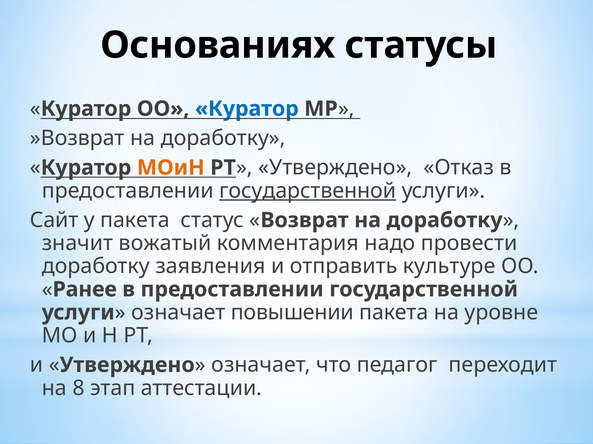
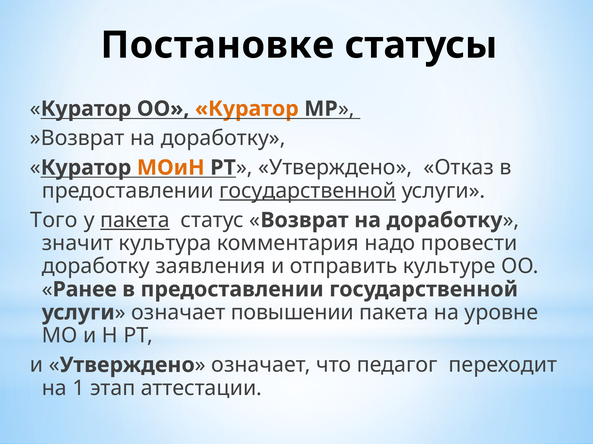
Основаниях: Основаниях -> Постановке (217, 45)
Куратор colour: blue -> orange (247, 109)
Сайт: Сайт -> Того (54, 220)
пакета underline: none -> present (135, 220)
вожатый: вожатый -> культура (165, 244)
8: 8 -> 1 (78, 389)
